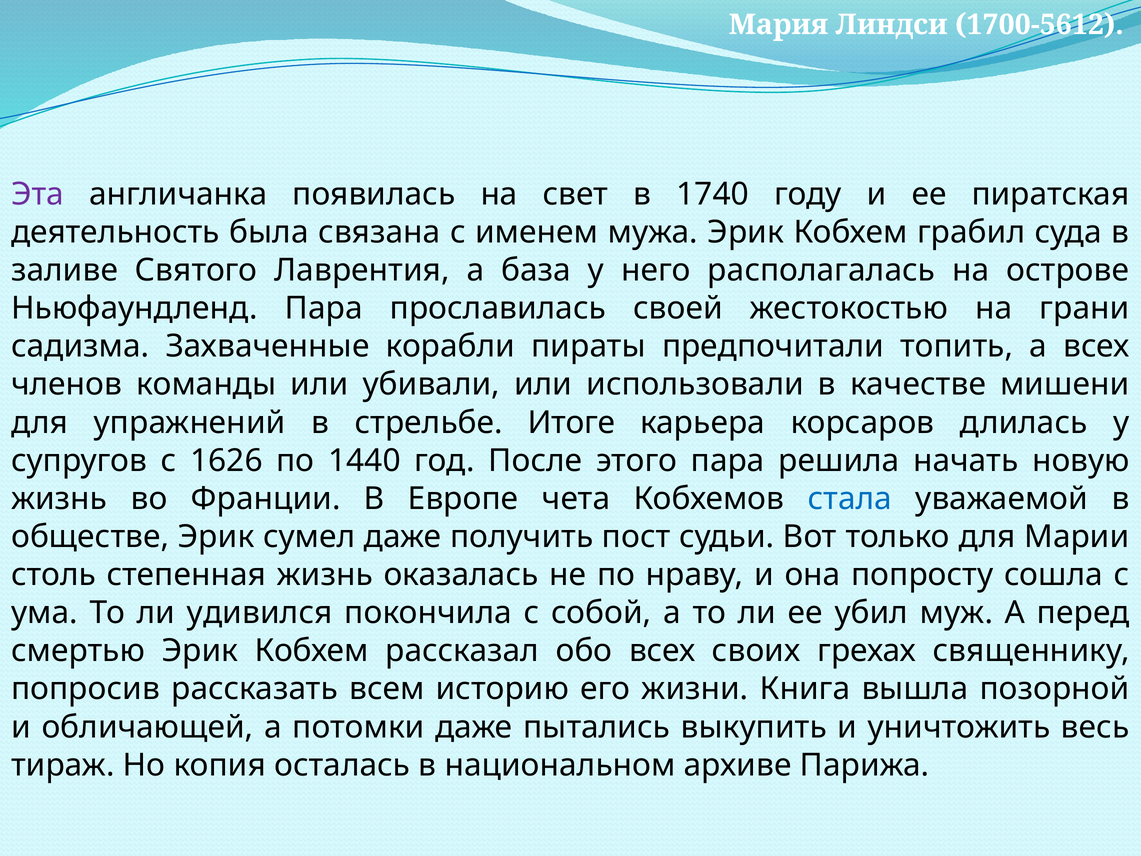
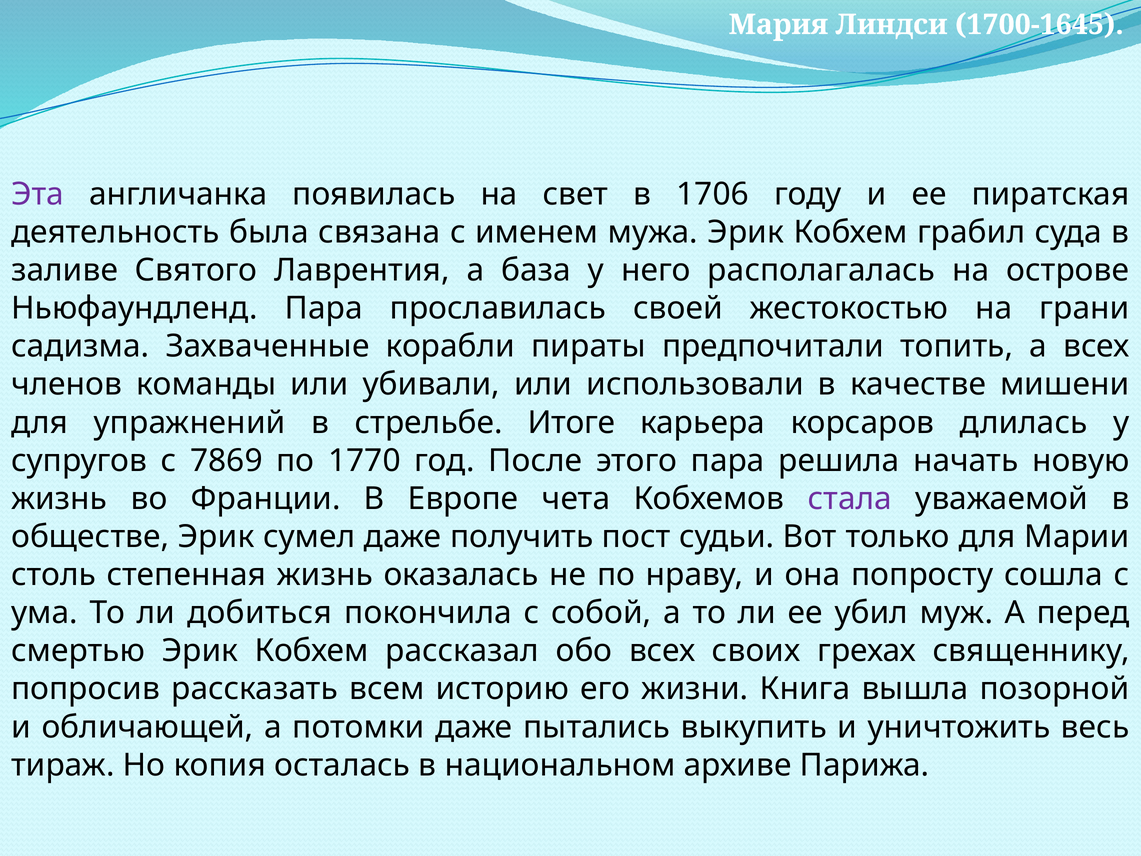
1700-5612: 1700-5612 -> 1700-1645 (1039, 25)
1740: 1740 -> 1706 (713, 194)
1626: 1626 -> 7869 (226, 460)
1440: 1440 -> 1770 (364, 460)
стала colour: blue -> purple (850, 499)
удивился: удивился -> добиться (260, 613)
